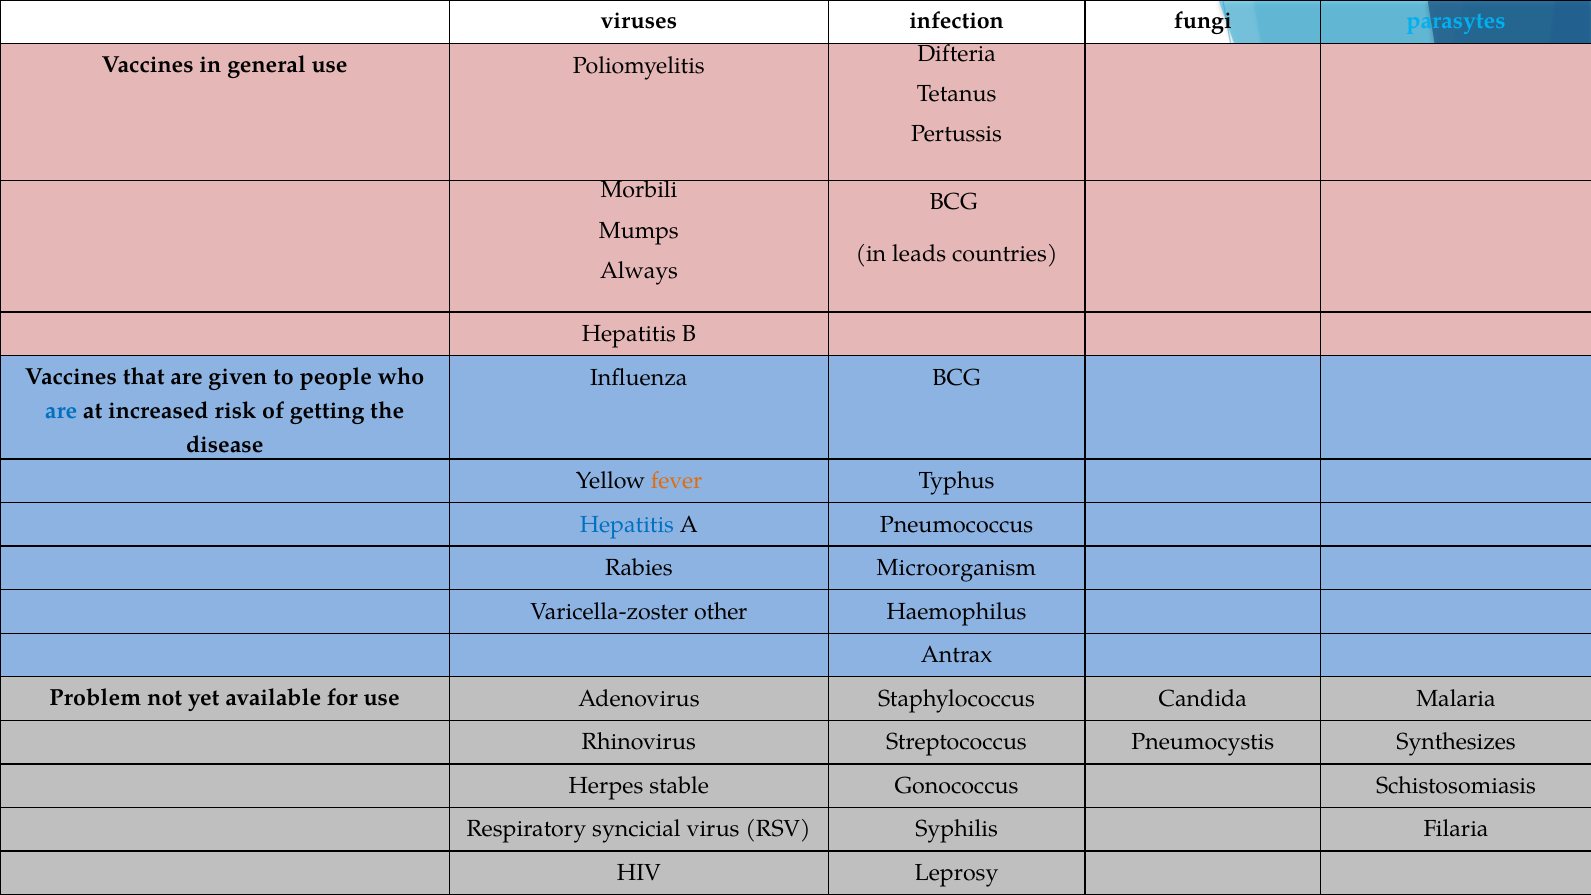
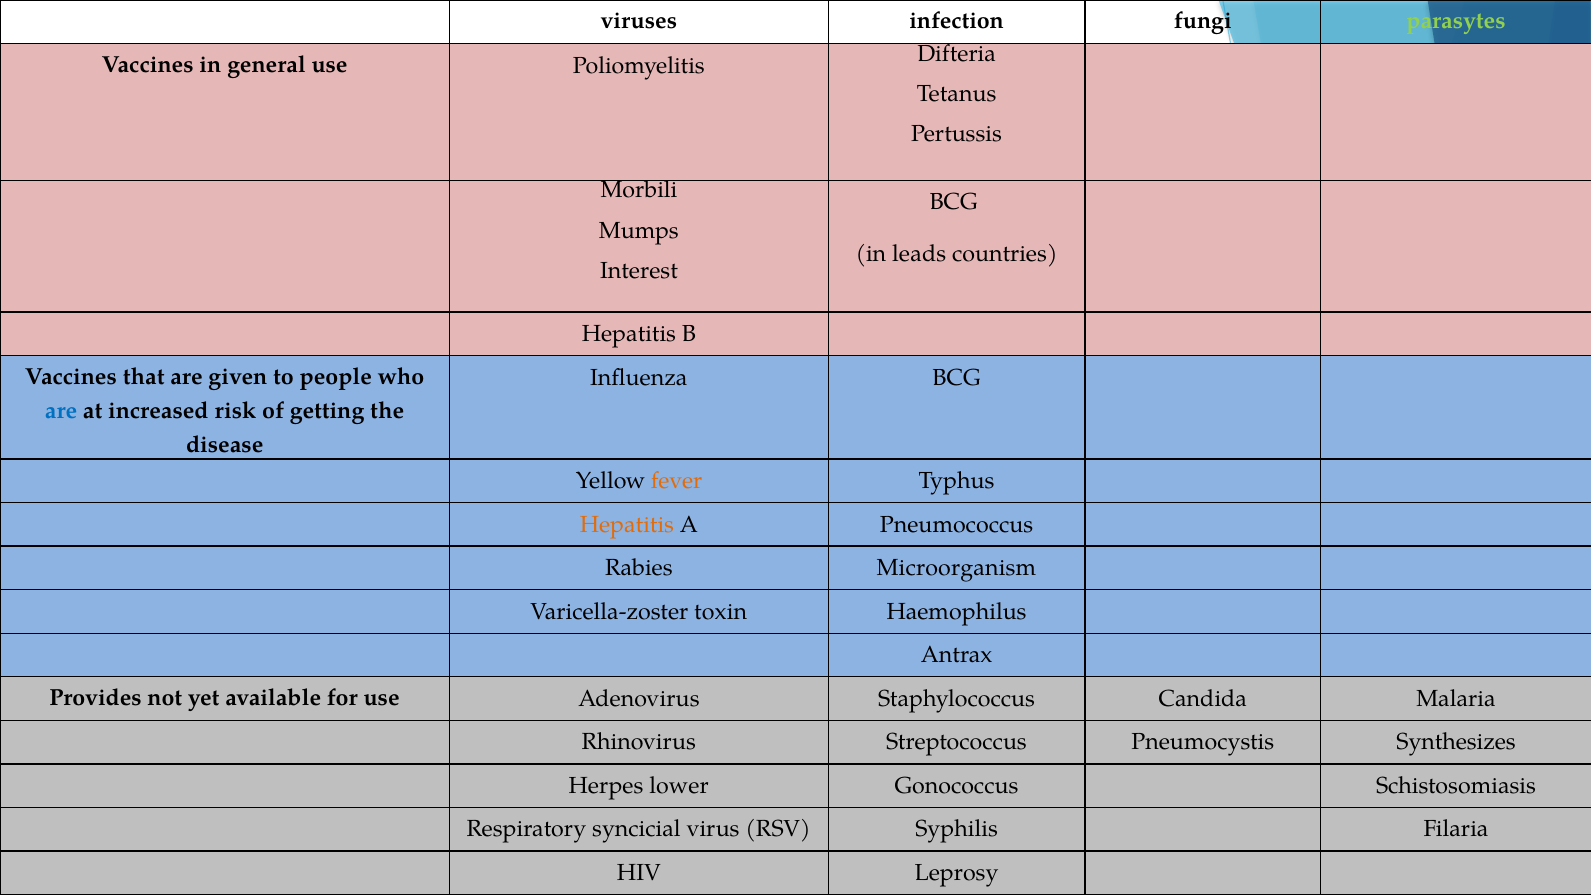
parasytes colour: light blue -> light green (1456, 21)
Always: Always -> Interest (639, 270)
Hepatitis colour: blue -> orange (627, 524)
other: other -> toxin (721, 611)
Problem: Problem -> Provides (95, 698)
stable: stable -> lower (679, 786)
